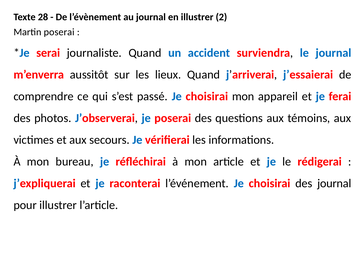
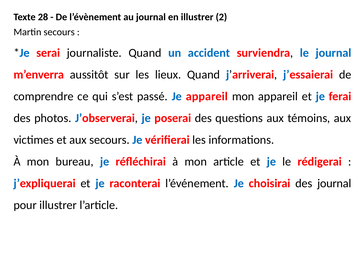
Martin poserai: poserai -> secours (59, 32)
passé Je choisirai: choisirai -> appareil (207, 96)
